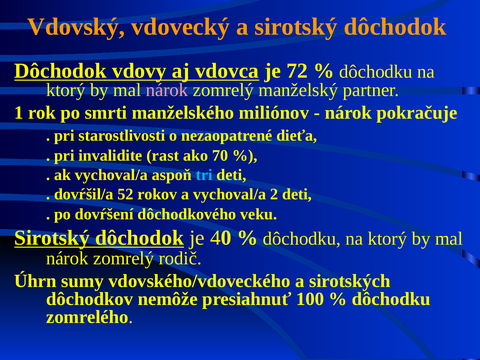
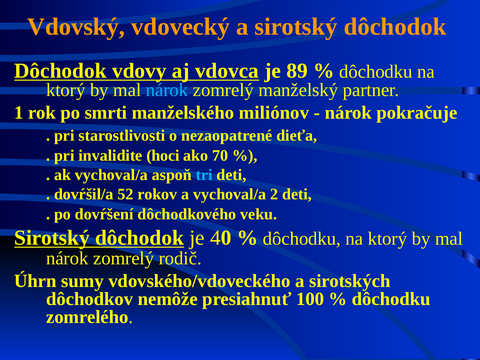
72: 72 -> 89 (297, 71)
nárok colour: pink -> light blue (167, 90)
rast: rast -> hoci (163, 155)
